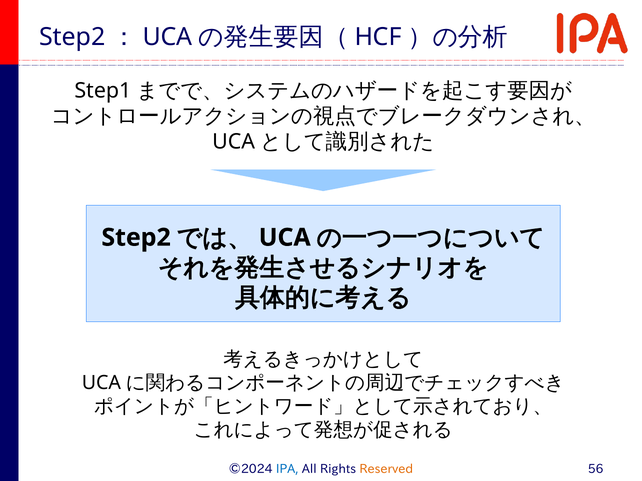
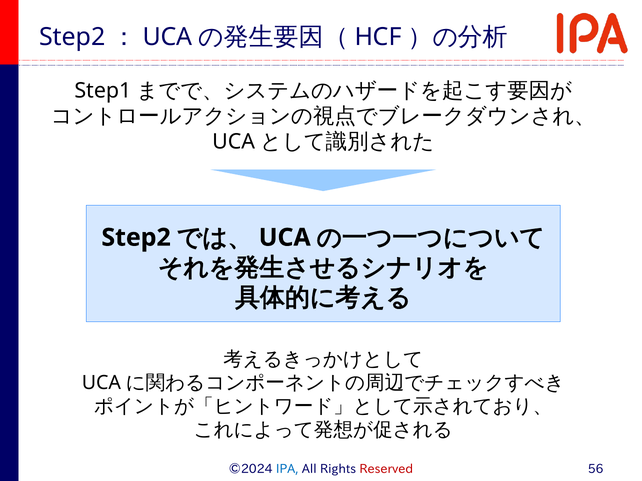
Reserved colour: orange -> red (386, 470)
